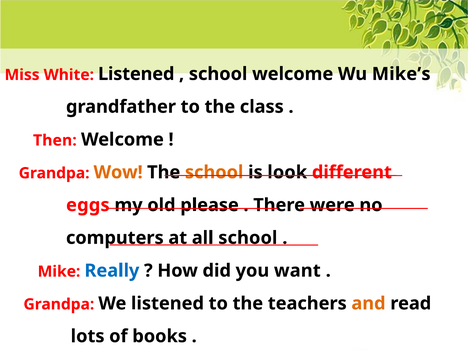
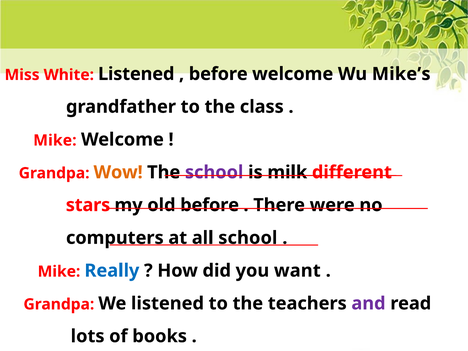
school: school -> before (218, 74)
Then: Then -> Mike (55, 140)
school colour: orange -> purple (214, 172)
look: look -> milk (287, 172)
eggs: eggs -> stars (88, 205)
old please: please -> before (210, 205)
and colour: orange -> purple (368, 303)
